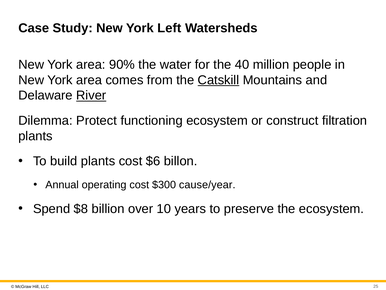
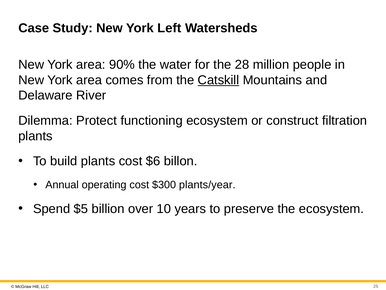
40: 40 -> 28 (242, 64)
River underline: present -> none (91, 95)
cause/year: cause/year -> plants/year (207, 185)
$8: $8 -> $5 (81, 209)
